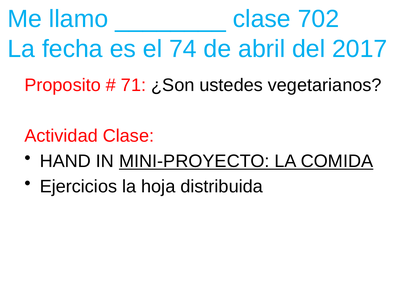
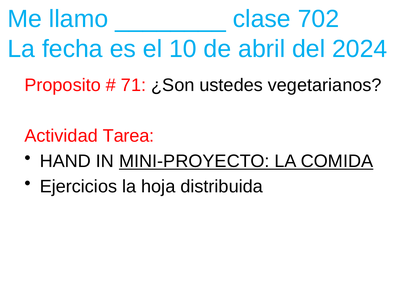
74: 74 -> 10 (183, 49)
2017: 2017 -> 2024 (360, 49)
Actividad Clase: Clase -> Tarea (129, 136)
